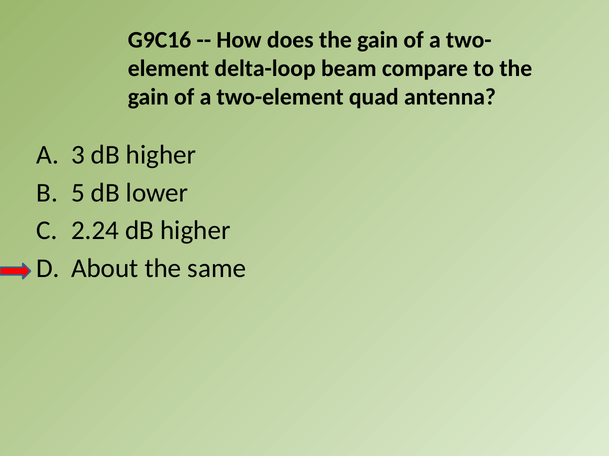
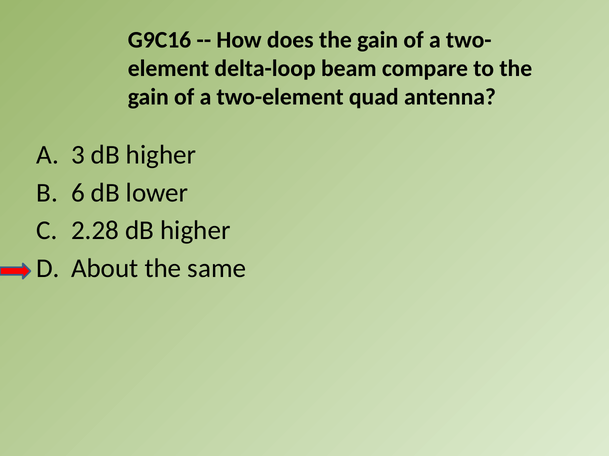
5: 5 -> 6 (78, 193)
2.24: 2.24 -> 2.28 (95, 231)
